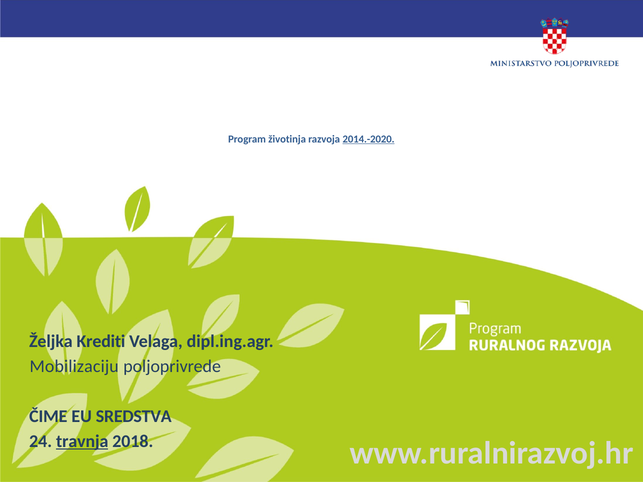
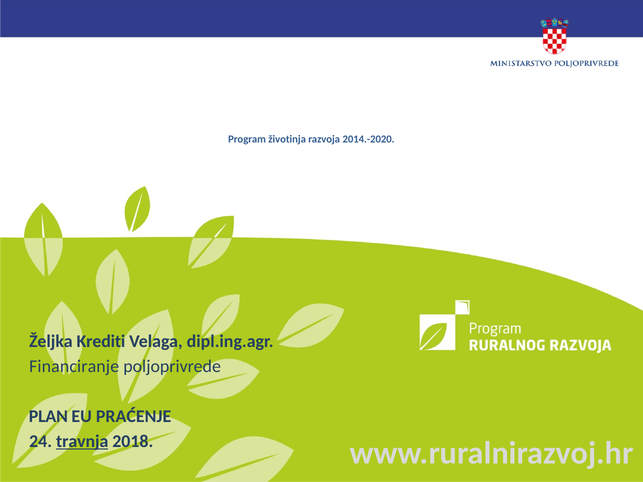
2014.-2020 underline: present -> none (369, 139)
Mobilizaciju: Mobilizaciju -> Financiranje (74, 366)
ČIME: ČIME -> PLAN (48, 417)
SREDSTVA: SREDSTVA -> PRAĆENJE (134, 417)
